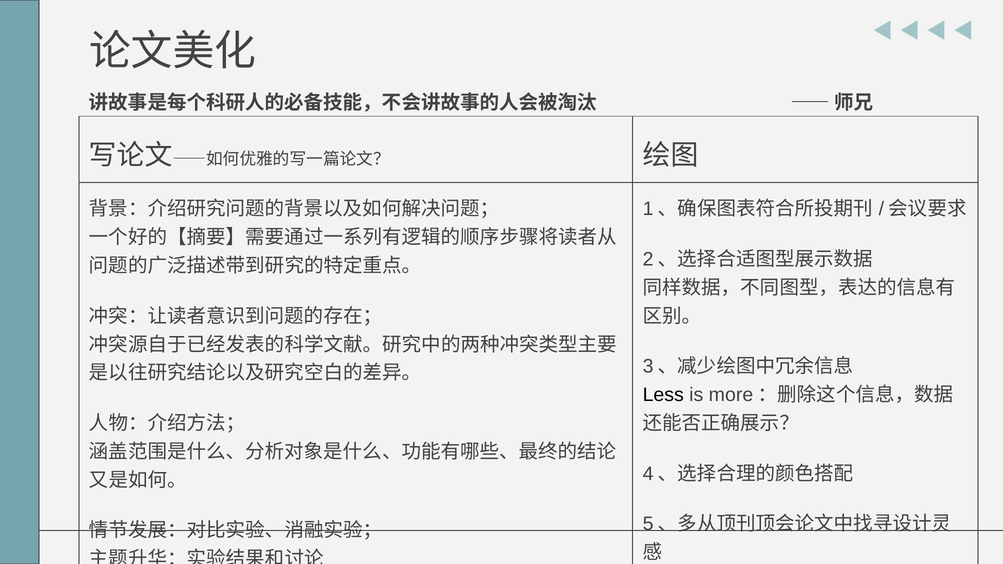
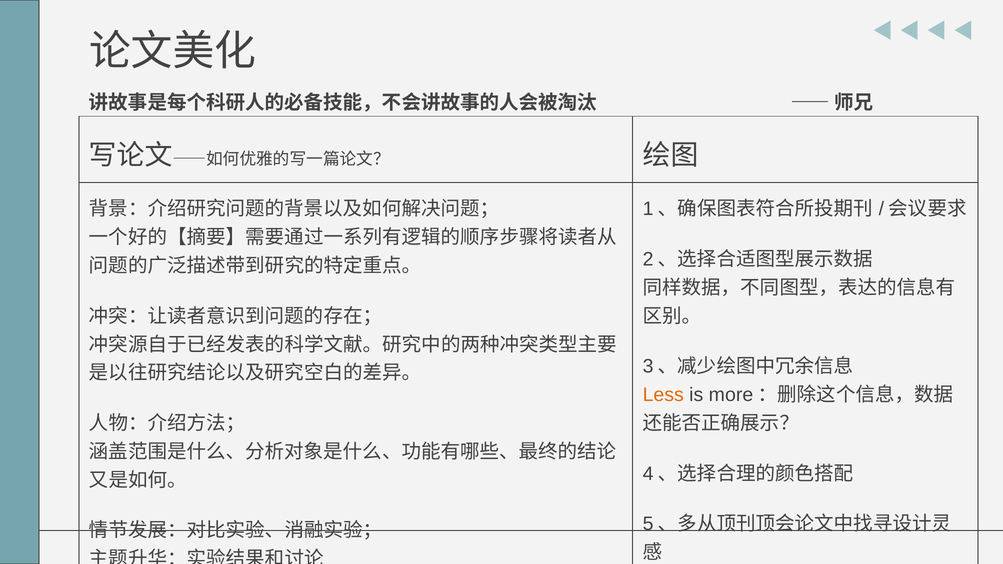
Less colour: black -> orange (663, 395)
